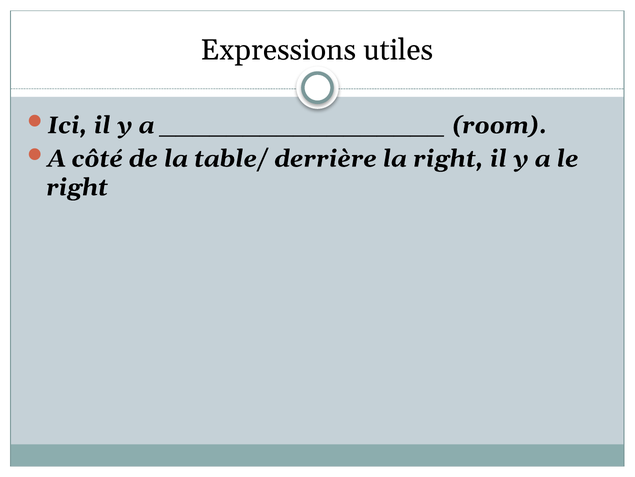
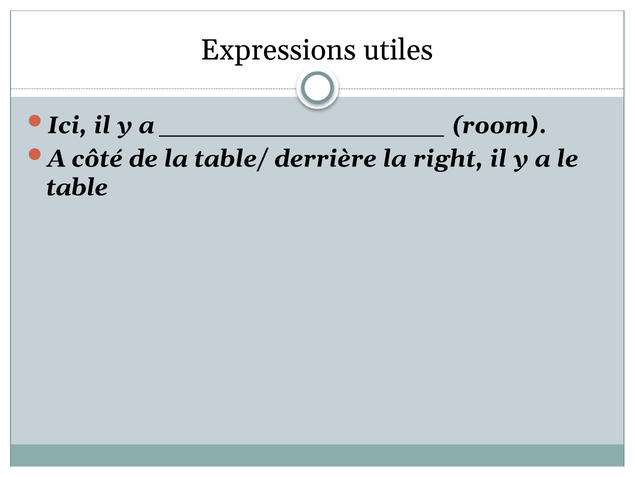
right: right -> table (77, 187)
